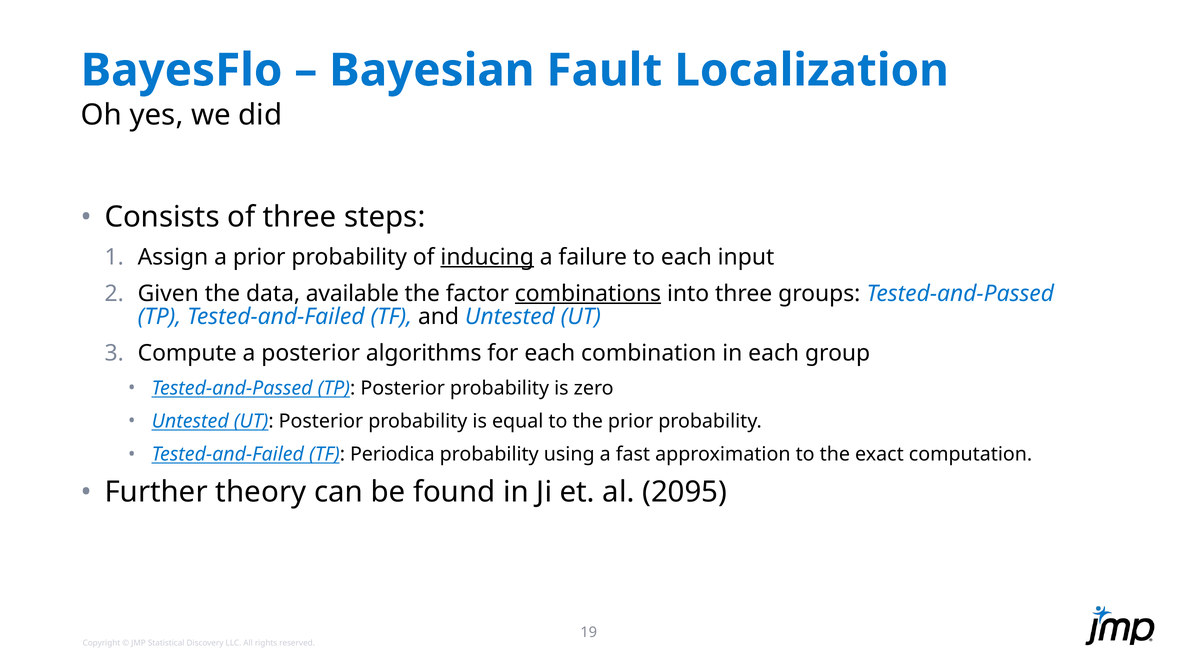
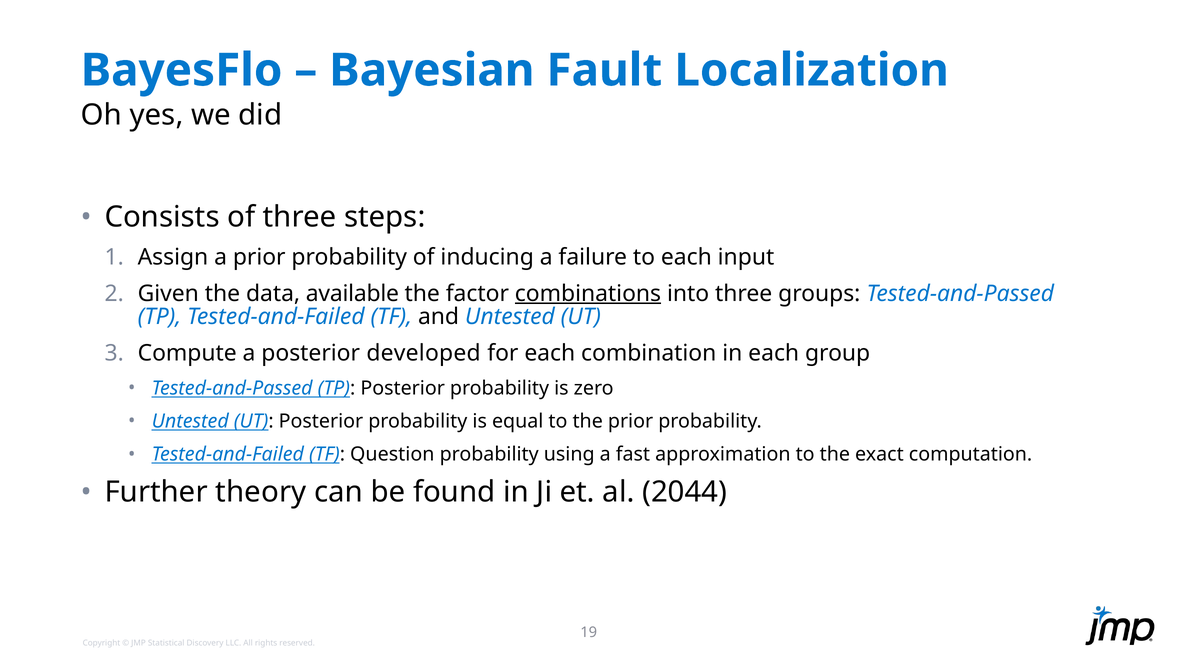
inducing underline: present -> none (487, 257)
algorithms: algorithms -> developed (424, 354)
Periodica: Periodica -> Question (392, 455)
2095: 2095 -> 2044 (685, 493)
